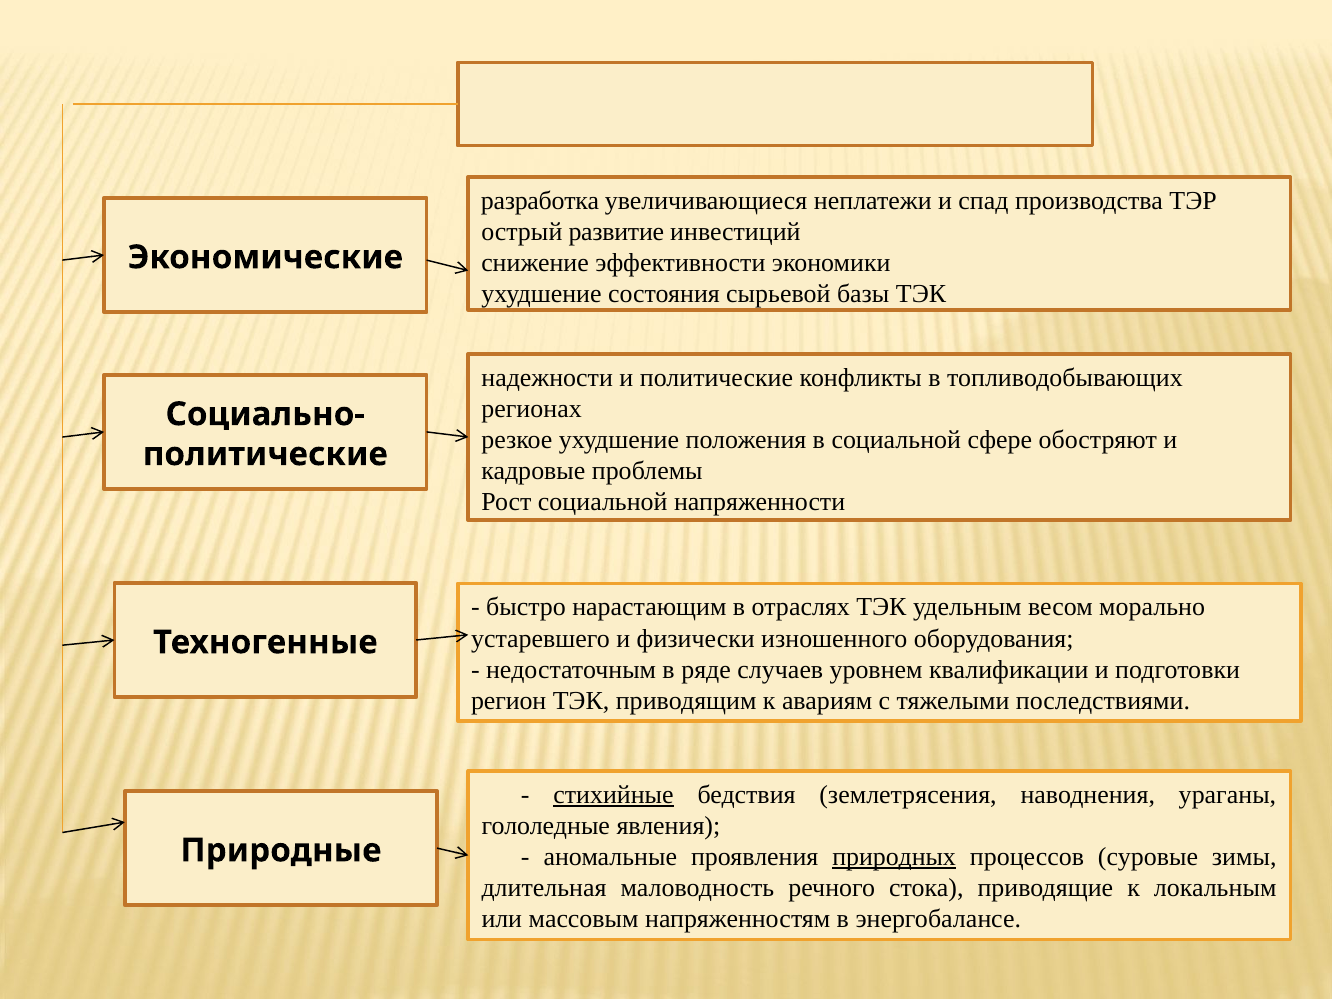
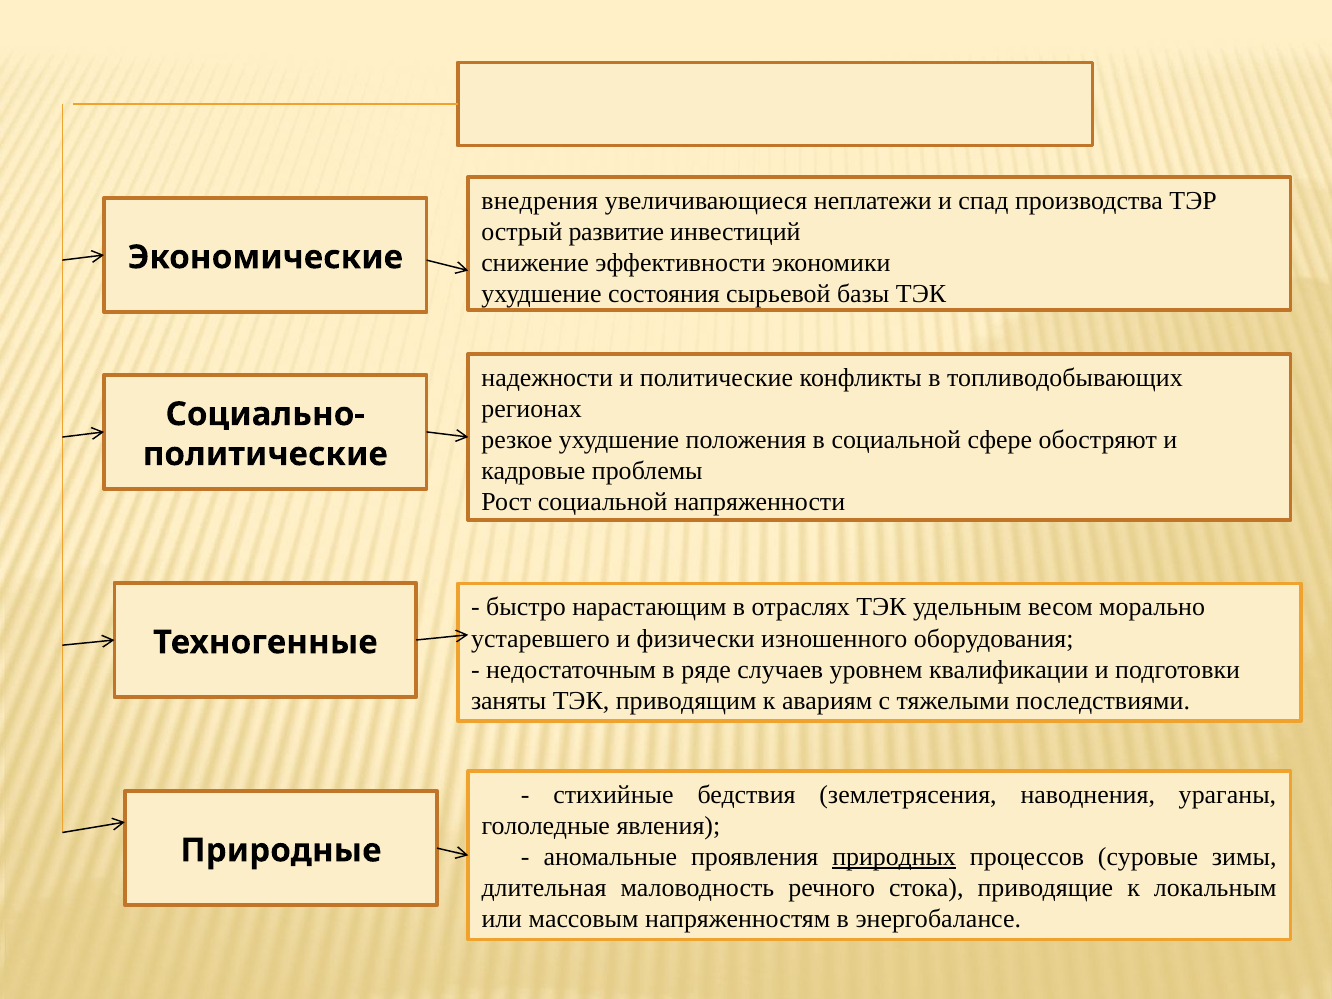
разработка: разработка -> внедрения (540, 201)
регион: регион -> заняты (509, 701)
стихийные underline: present -> none (613, 795)
